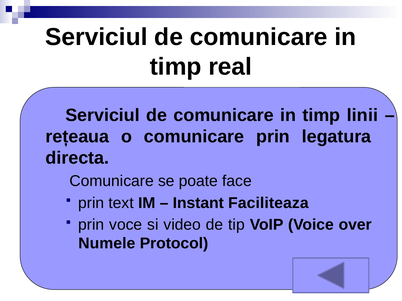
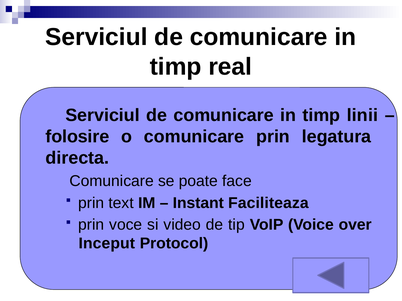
rețeaua: rețeaua -> folosire (77, 137)
Numele: Numele -> Inceput (107, 244)
